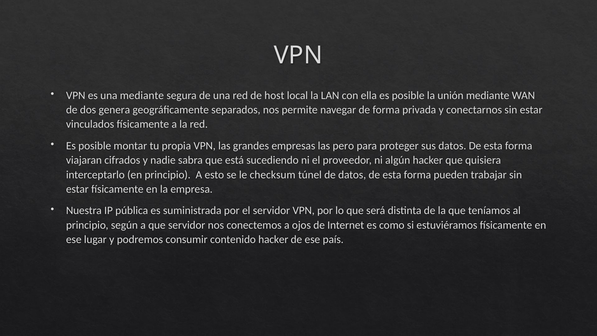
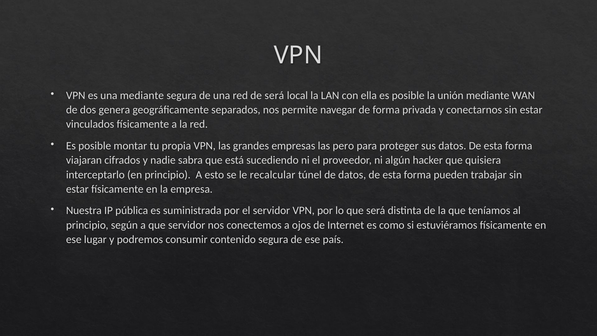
de host: host -> será (274, 95)
checksum: checksum -> recalcular (273, 175)
contenido hacker: hacker -> segura (273, 239)
